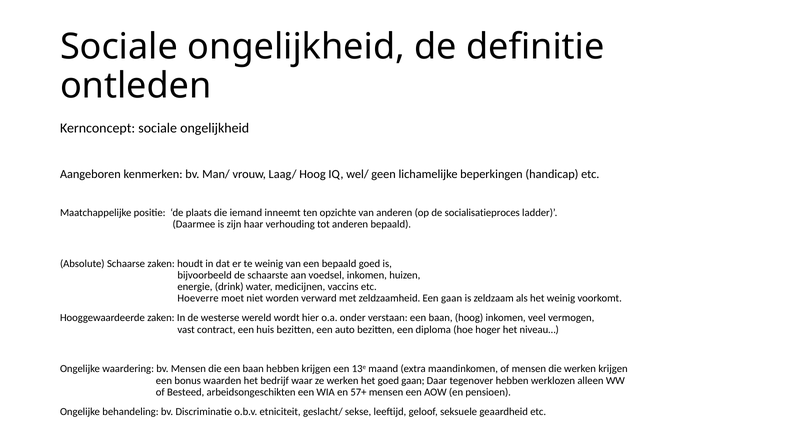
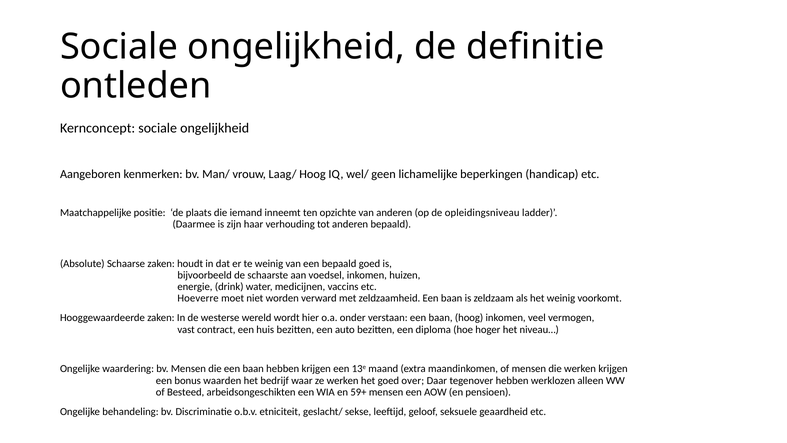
socialisatieproces: socialisatieproces -> opleidingsniveau (482, 212)
zeldzaamheid Een gaan: gaan -> baan (452, 298)
goed gaan: gaan -> over (413, 380)
57+: 57+ -> 59+ (358, 392)
